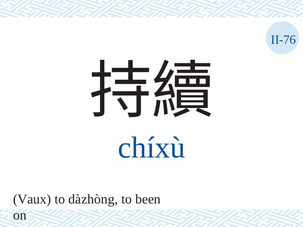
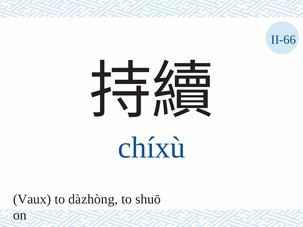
II-76: II-76 -> II-66 (283, 40)
been: been -> shuō (148, 199)
